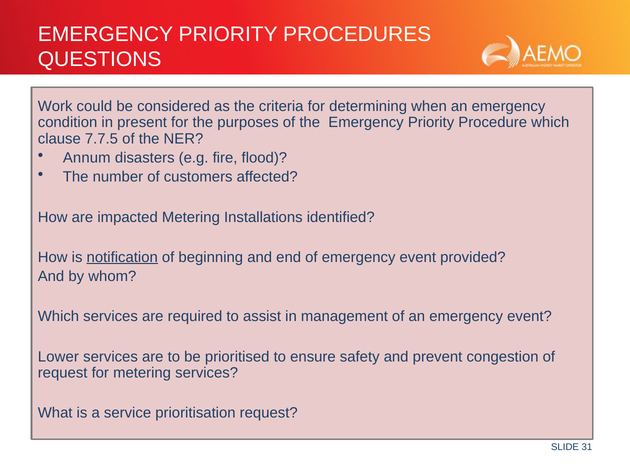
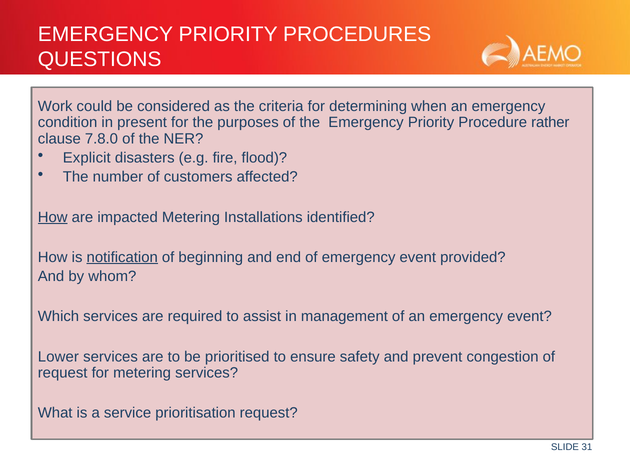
Procedure which: which -> rather (550, 123)
7.7.5: 7.7.5 -> 7.8.0 (101, 139)
Annum: Annum -> Explicit (87, 158)
How underline: none -> present (53, 217)
